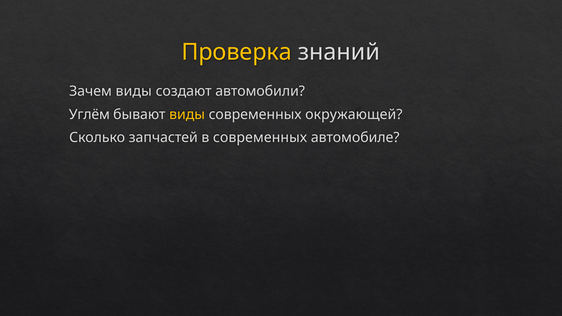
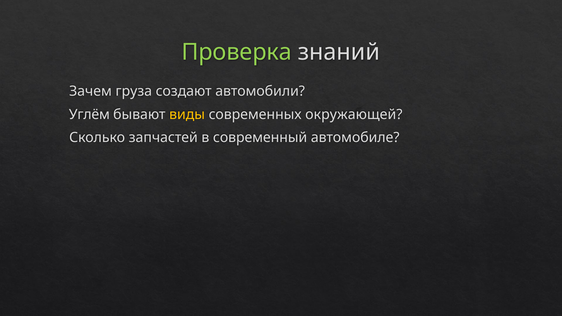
Проверка colour: yellow -> light green (237, 52)
Зачем виды: виды -> груза (134, 91)
в современных: современных -> современный (260, 138)
